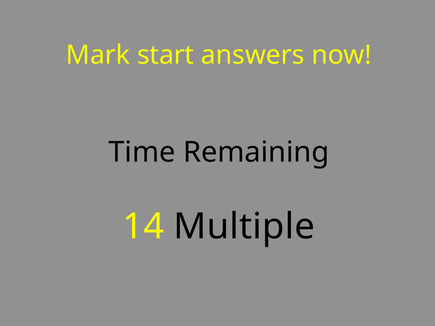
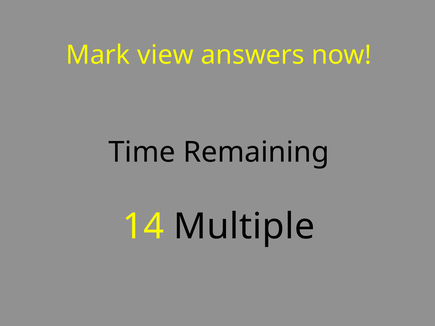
start: start -> view (165, 55)
